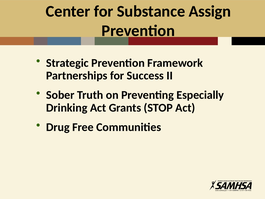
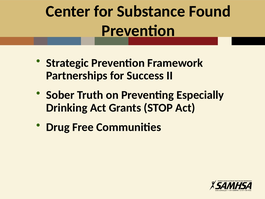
Assign: Assign -> Found (210, 11)
